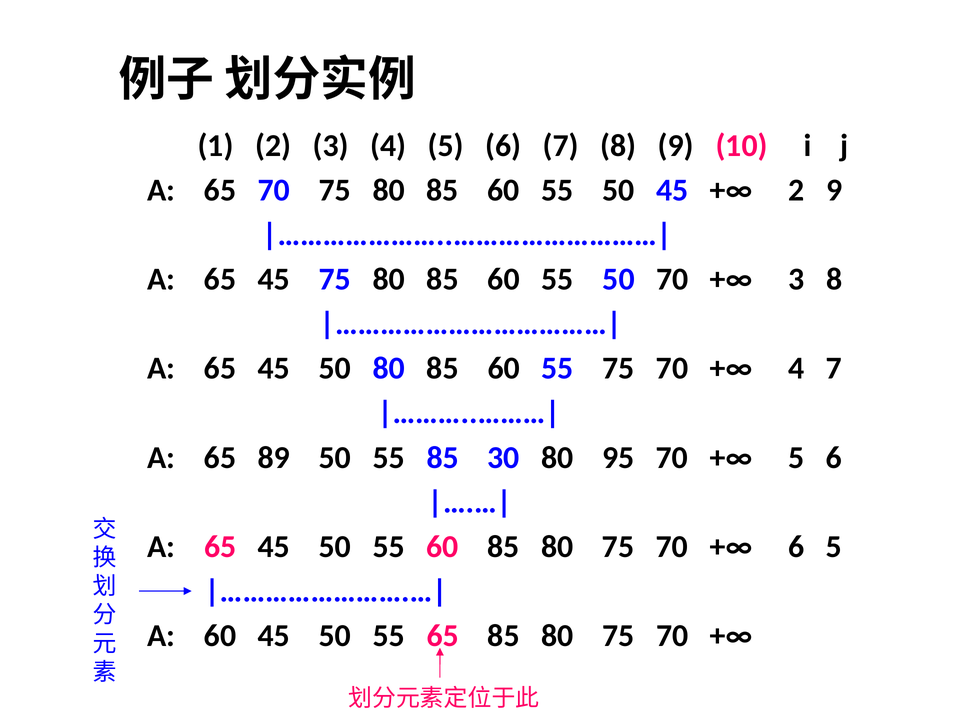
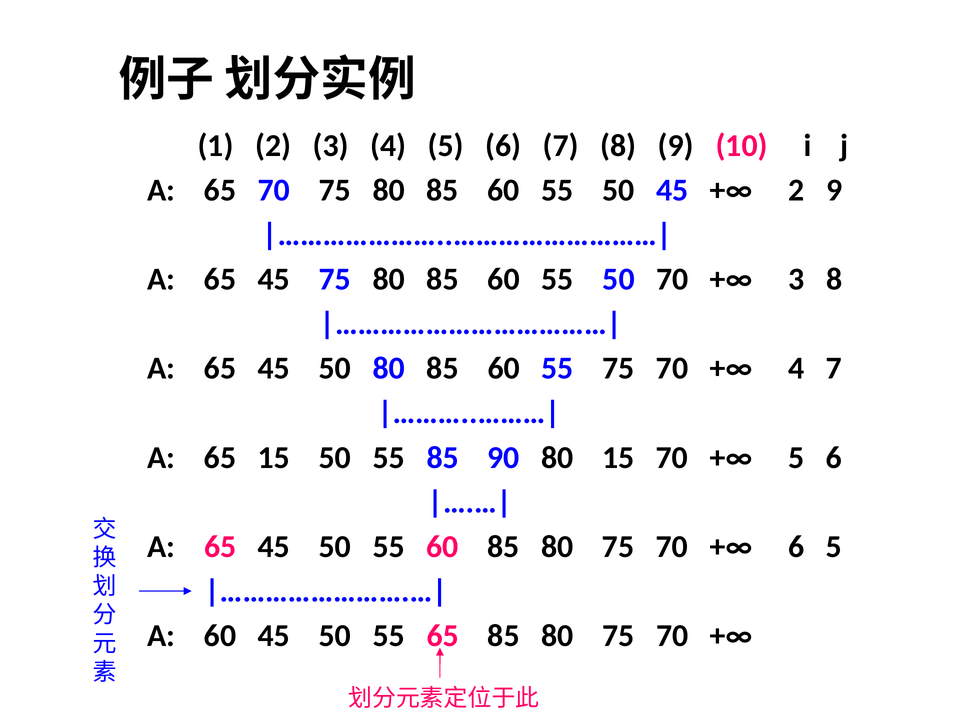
65 89: 89 -> 15 (274, 458)
30: 30 -> 90 (503, 458)
80 95: 95 -> 15 (618, 458)
